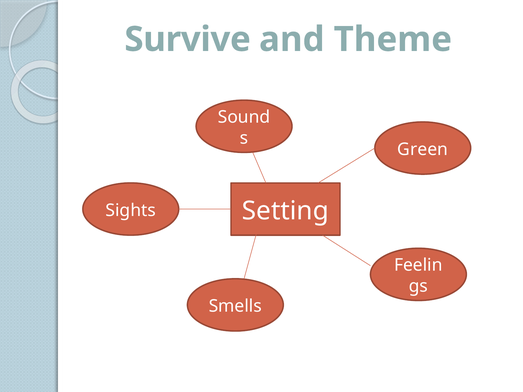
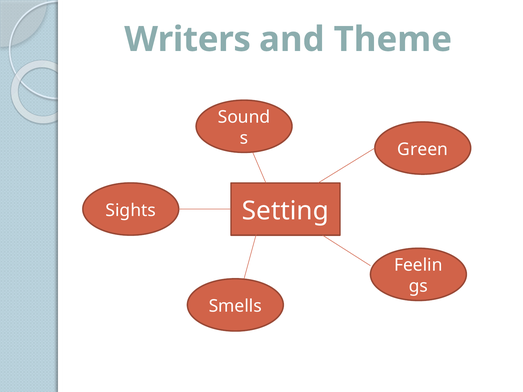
Survive: Survive -> Writers (188, 39)
